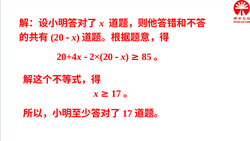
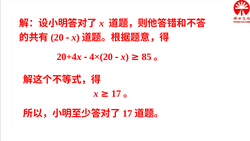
2×(20: 2×(20 -> 4×(20 (101, 57)
